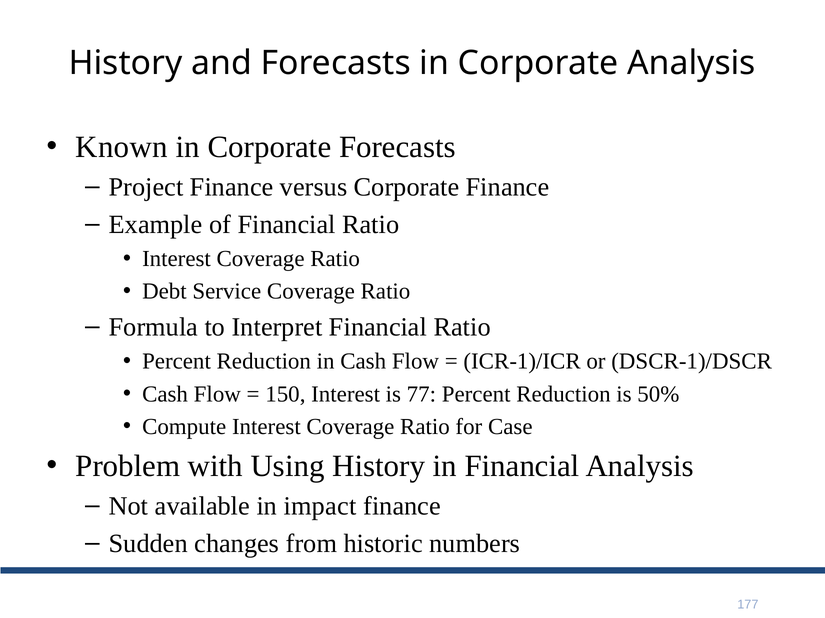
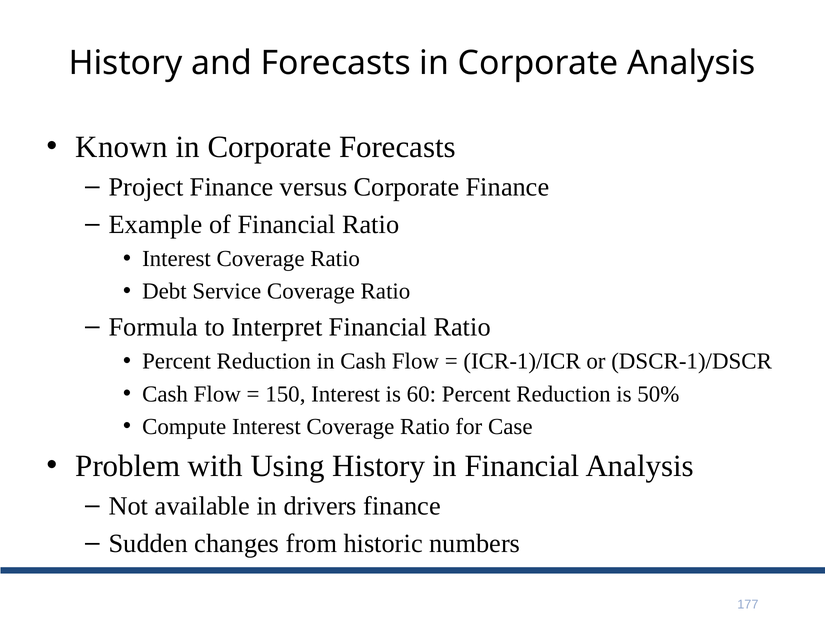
77: 77 -> 60 (421, 394)
impact: impact -> drivers (320, 507)
